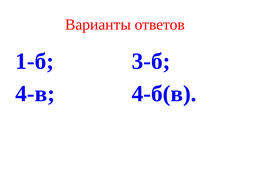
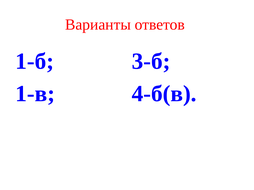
4-в: 4-в -> 1-в (35, 94)
